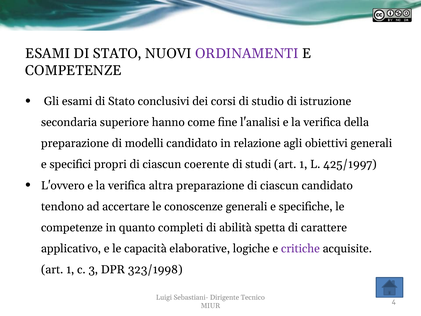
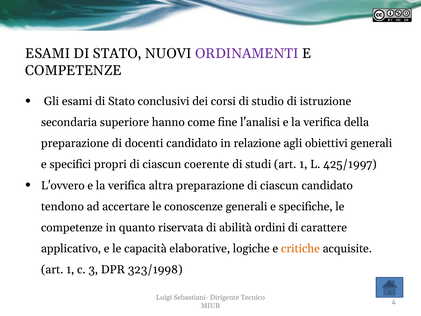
modelli: modelli -> docenti (144, 143)
completi: completi -> riservata (181, 227)
spetta: spetta -> ordini (270, 227)
critiche colour: purple -> orange (300, 249)
